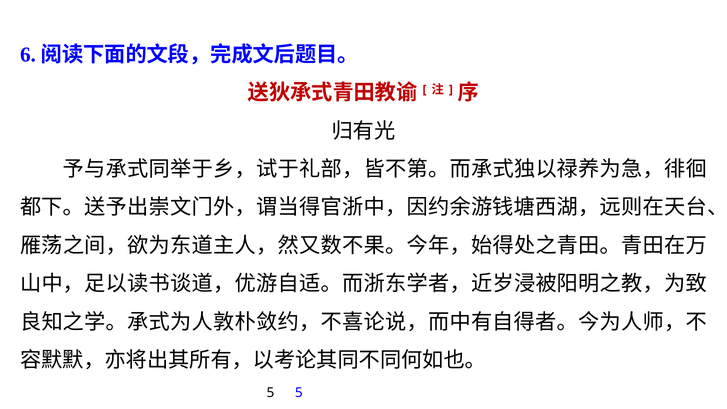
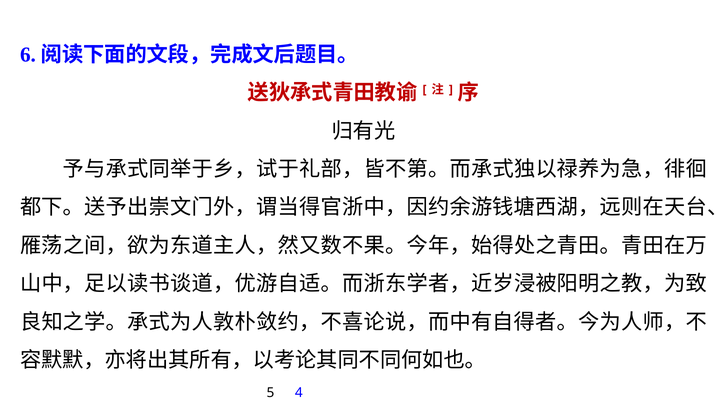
5 5: 5 -> 4 (299, 393)
